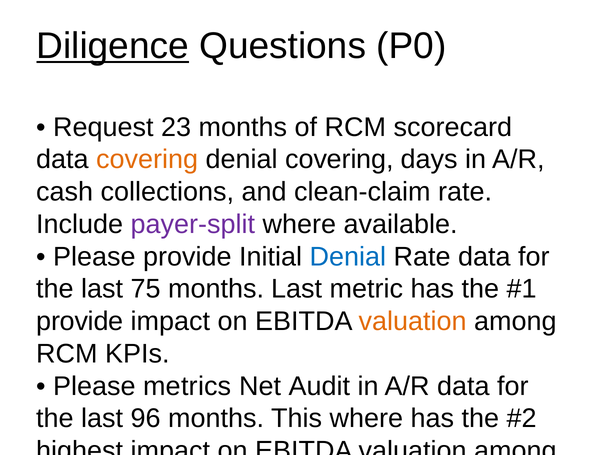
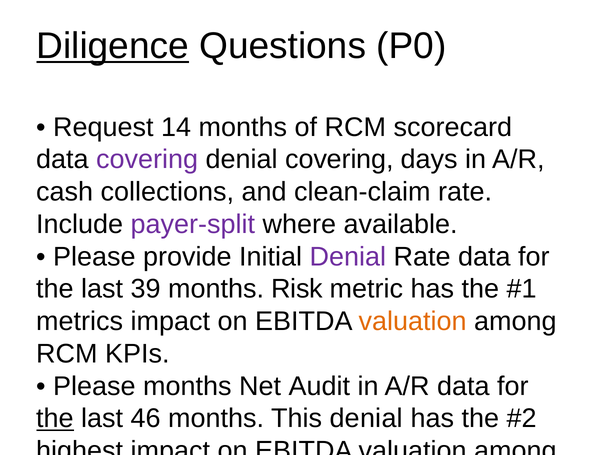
23: 23 -> 14 (176, 127)
covering colour: orange -> purple (147, 160)
Denial colour: blue -> purple (348, 257)
75: 75 -> 39 (146, 289)
months Last: Last -> Risk (297, 289)
provide: provide -> metrics (80, 322)
Please metrics: metrics -> months (187, 386)
the underline: none -> present (55, 419)
96: 96 -> 46 (146, 419)
This where: where -> denial (366, 419)
